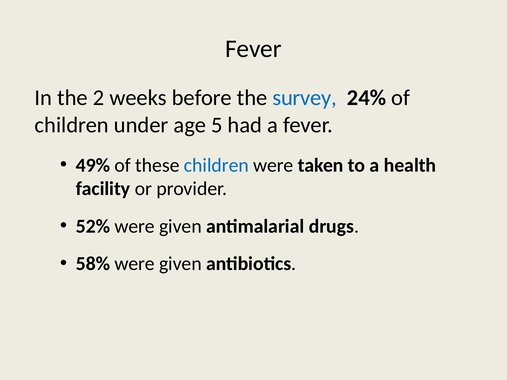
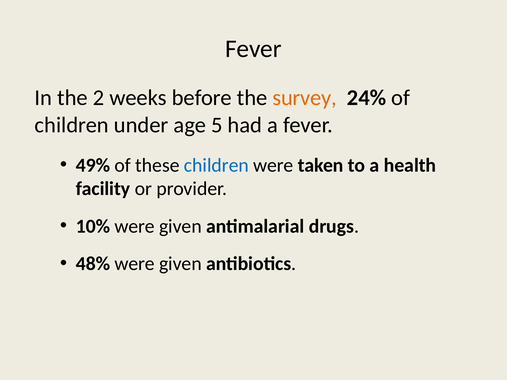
survey colour: blue -> orange (305, 98)
52%: 52% -> 10% (93, 226)
58%: 58% -> 48% (93, 264)
